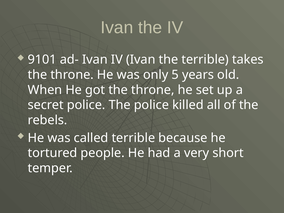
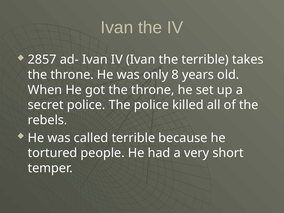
9101: 9101 -> 2857 (42, 60)
5: 5 -> 8 (175, 75)
